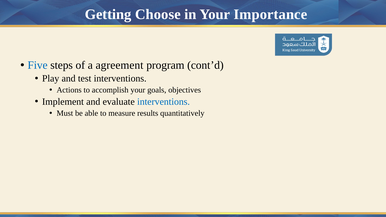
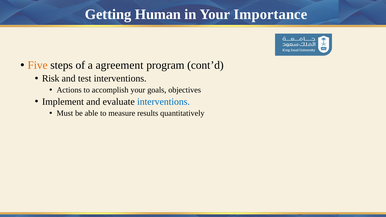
Choose: Choose -> Human (158, 14)
Five colour: blue -> orange (38, 65)
Play: Play -> Risk (51, 79)
